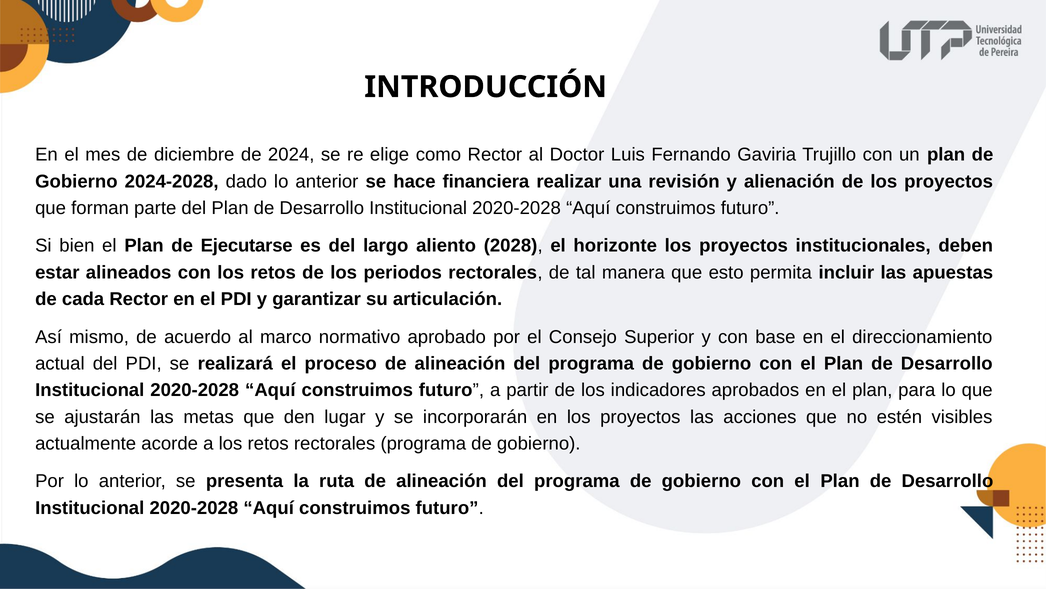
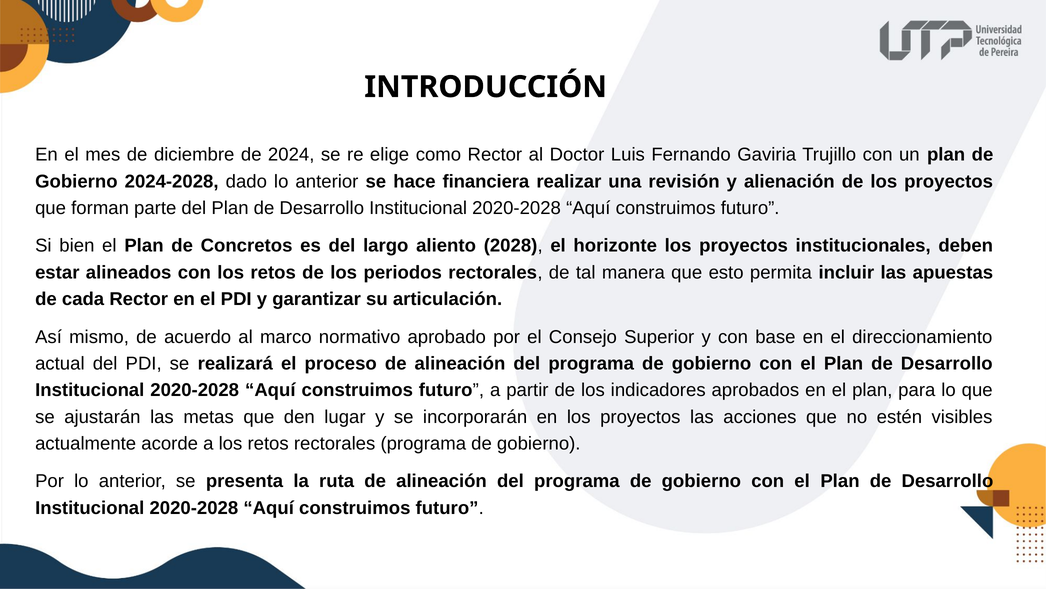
Ejecutarse: Ejecutarse -> Concretos (247, 246)
